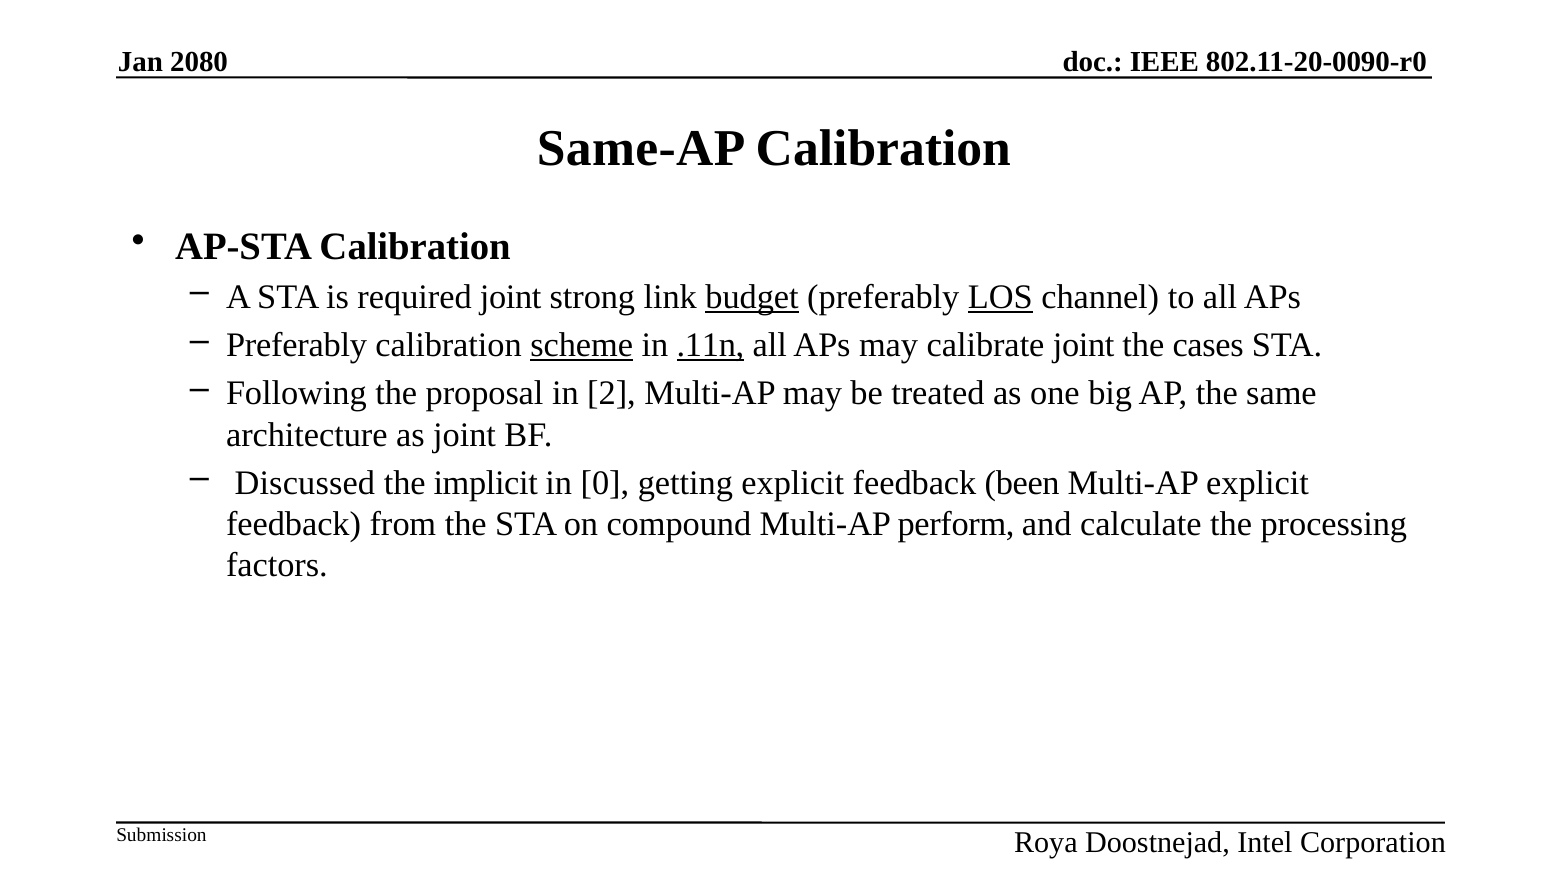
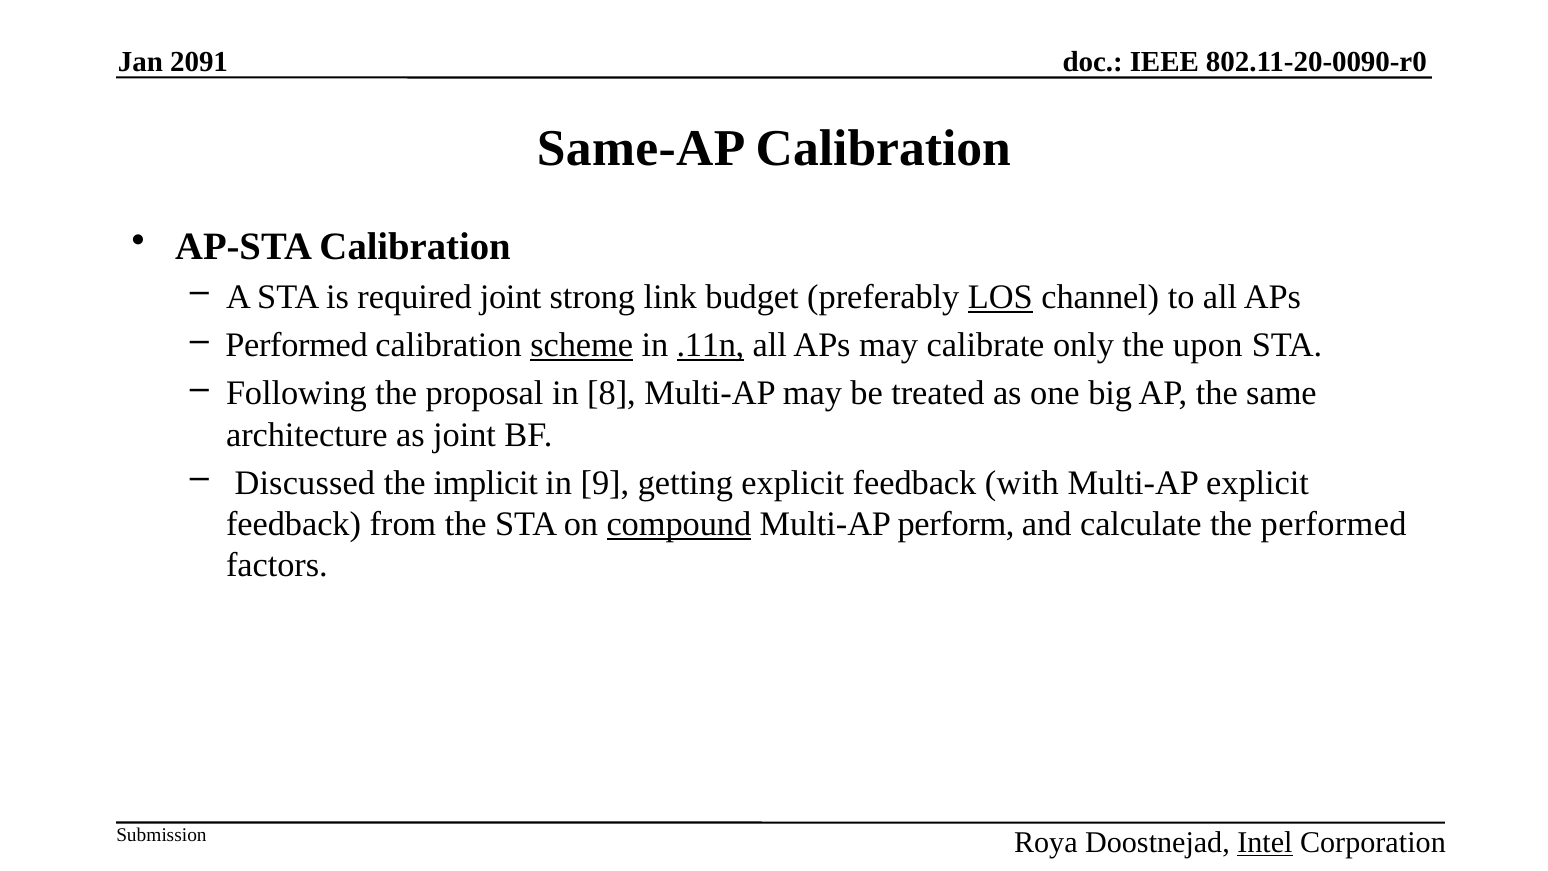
2080: 2080 -> 2091 (199, 62)
budget underline: present -> none (752, 297)
Preferably: Preferably -> Performed (297, 345)
calibrate joint: joint -> only (1084, 345)
cases: cases -> upon (1208, 345)
2: 2 -> 8 (611, 394)
0: 0 -> 9 (605, 483)
been: been -> with (1022, 483)
compound underline: none -> present (679, 524)
the processing: processing -> performed (1334, 524)
Intel underline: none -> present (1265, 842)
